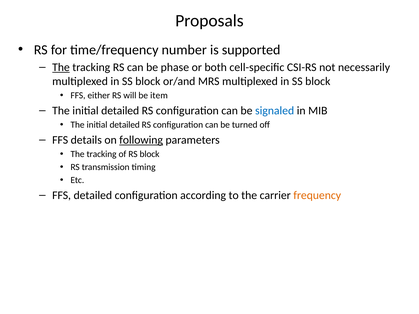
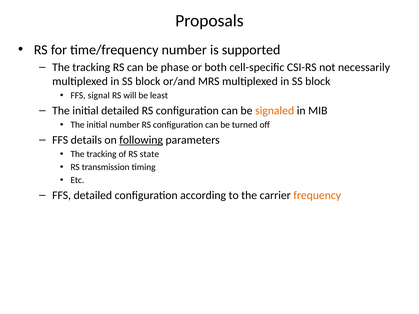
The underline: present -> none (61, 67)
either: either -> signal (99, 96)
item: item -> least (159, 96)
signaled colour: blue -> orange (275, 111)
detailed: detailed -> number (125, 125)
RS block: block -> state (149, 154)
